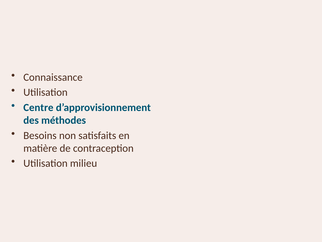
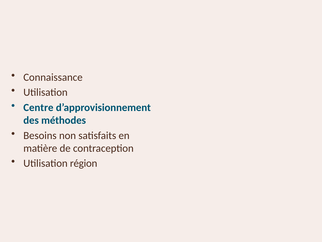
milieu: milieu -> région (84, 163)
